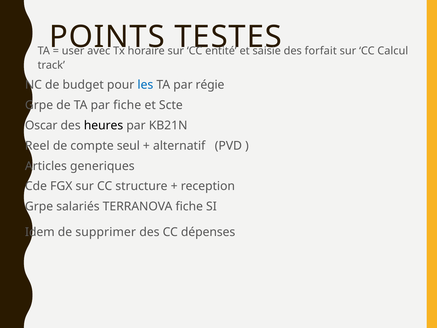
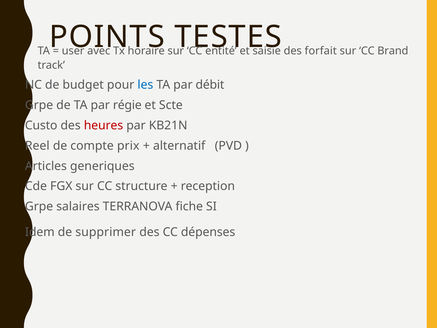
Calcul: Calcul -> Brand (393, 51)
régie: régie -> débit (210, 85)
par fiche: fiche -> régie (127, 105)
Oscar: Oscar -> Custo (41, 125)
heures colour: black -> red (104, 125)
seul: seul -> prix (128, 146)
salariés: salariés -> salaires (78, 206)
